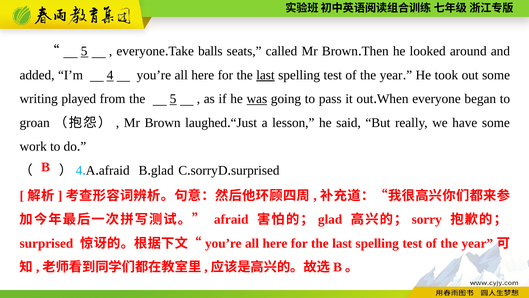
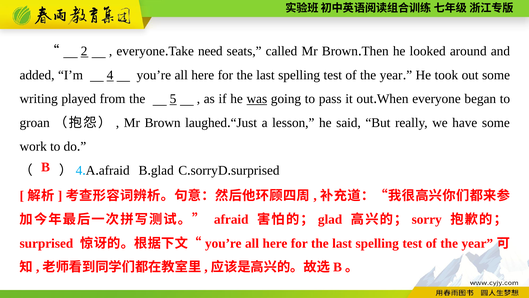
5: 5 -> 2 (84, 51)
balls: balls -> need (210, 51)
last underline: present -> none (265, 75)
